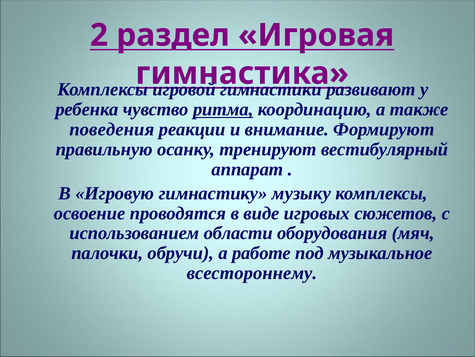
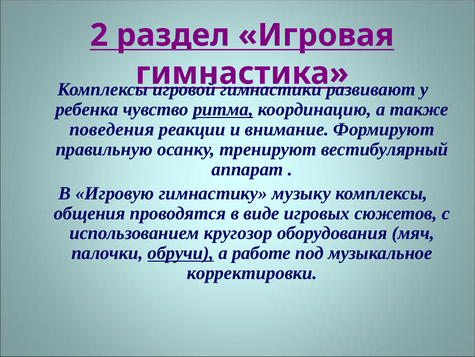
освоение: освоение -> общения (90, 213)
области: области -> кругозор (238, 233)
обручи underline: none -> present (181, 253)
всестороннему: всестороннему -> корректировки (252, 273)
